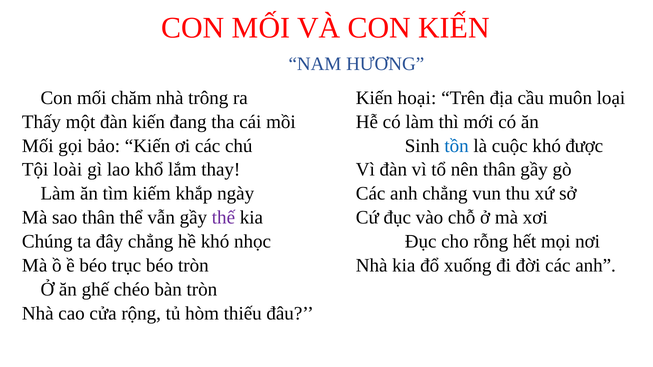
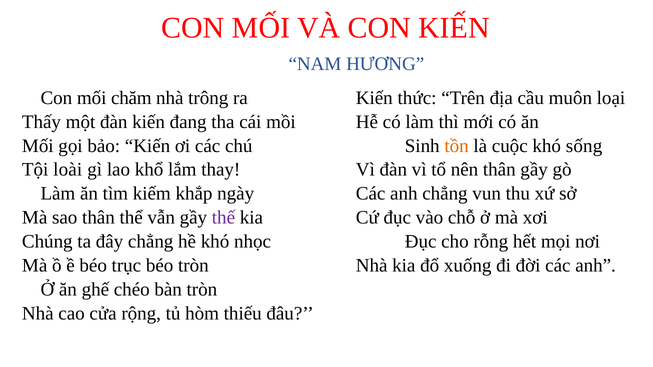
hoại: hoại -> thức (417, 98)
tồn colour: blue -> orange (457, 146)
được: được -> sống (584, 146)
